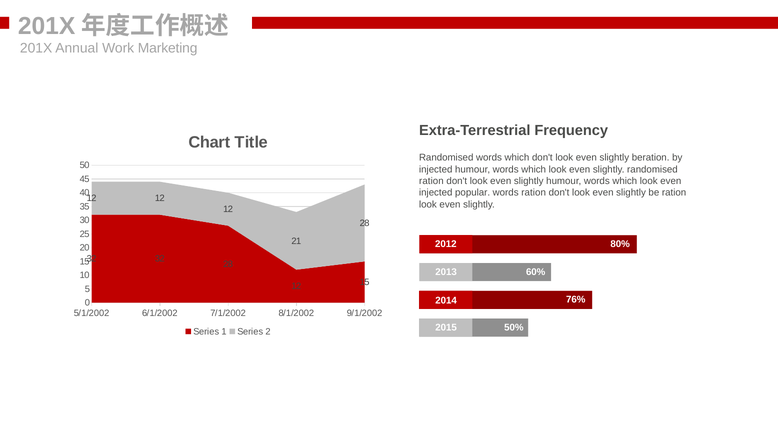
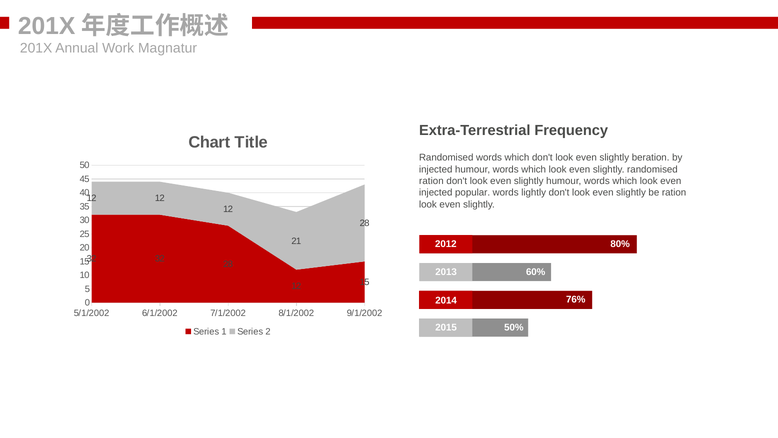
Marketing: Marketing -> Magnatur (168, 48)
words ration: ration -> lightly (534, 193)
